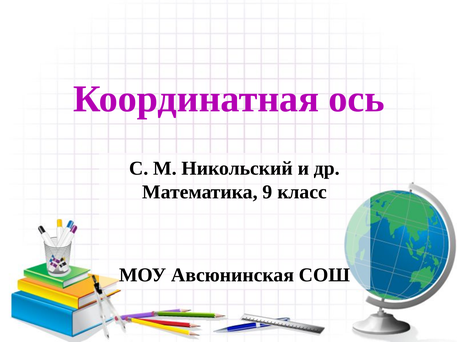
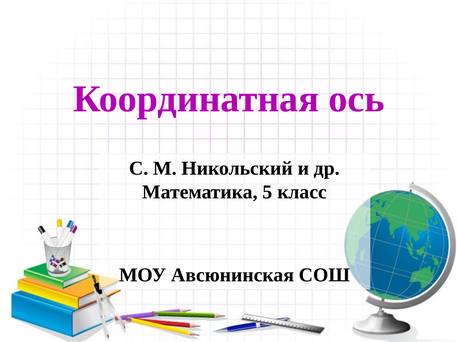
9: 9 -> 5 (268, 192)
